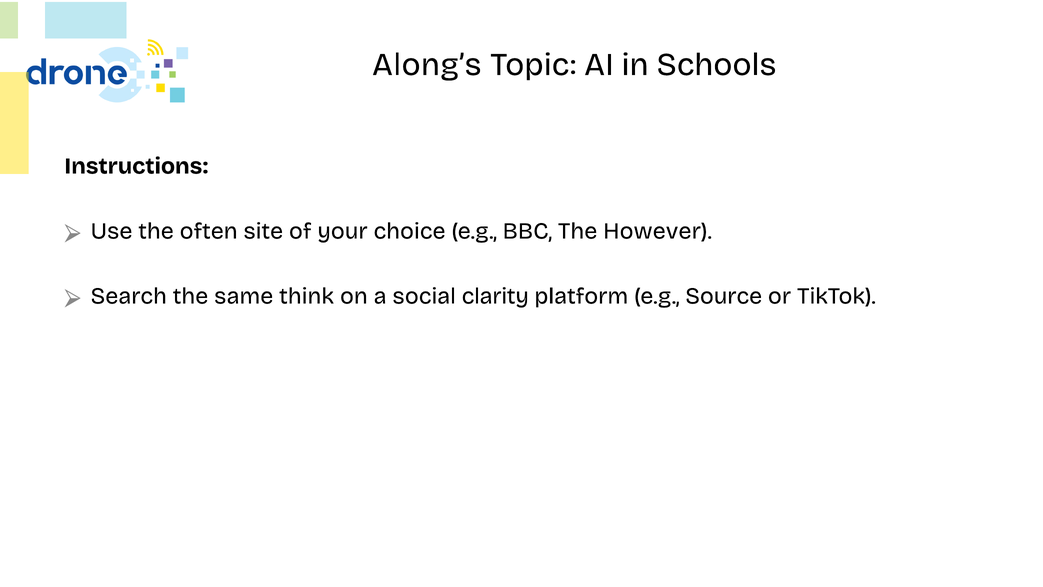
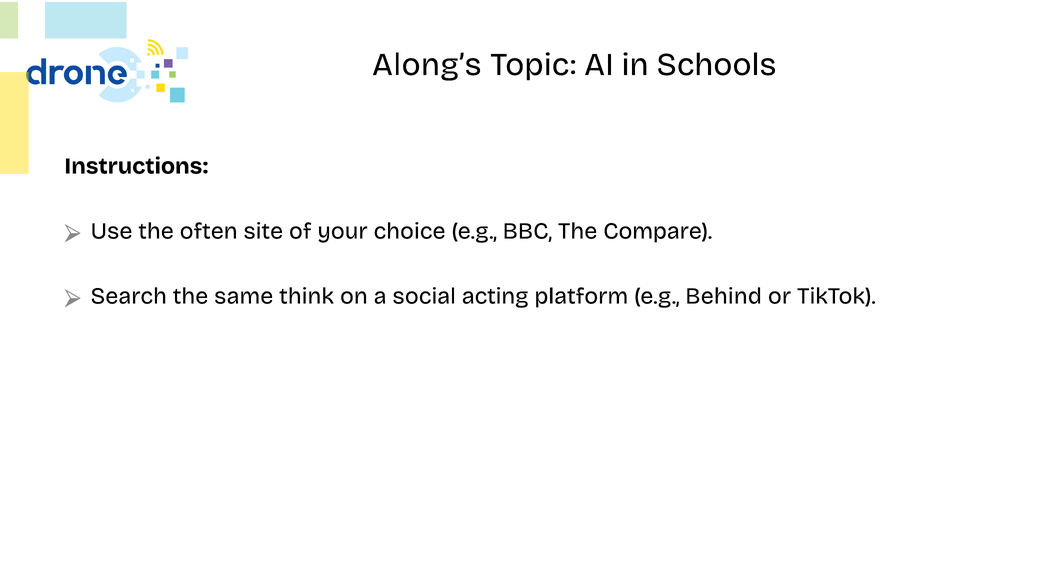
However: However -> Compare (658, 231)
clarity: clarity -> acting (495, 296)
Source: Source -> Behind (724, 296)
